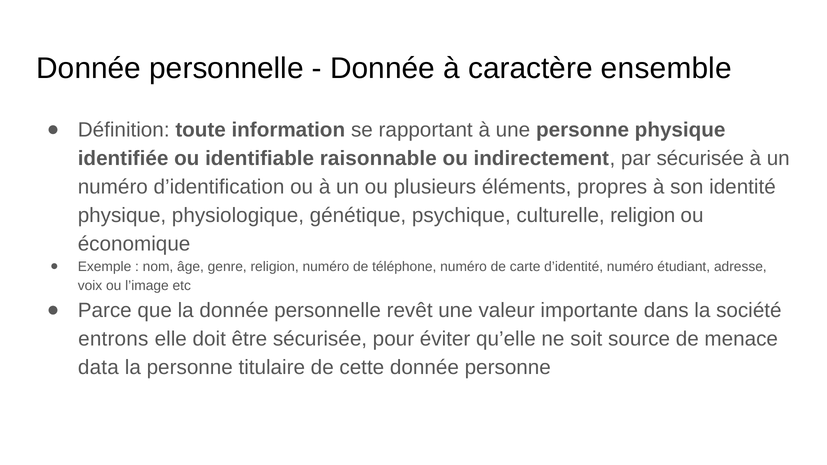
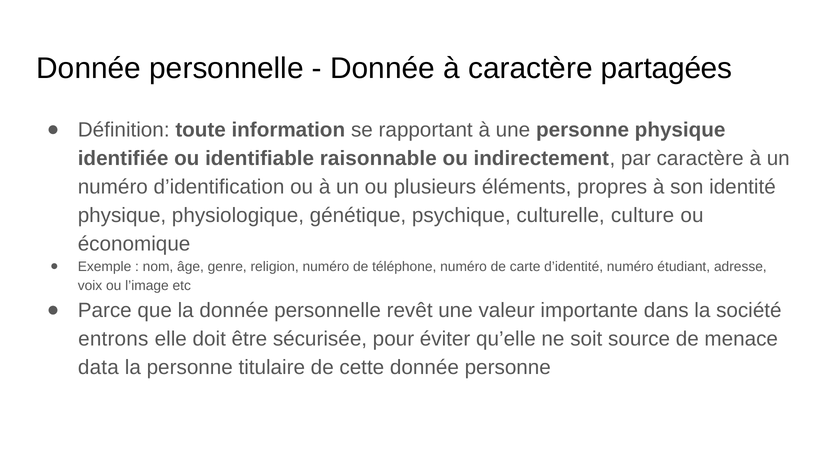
ensemble: ensemble -> partagées (667, 69)
par sécurisée: sécurisée -> caractère (700, 159)
culturelle religion: religion -> culture (643, 216)
